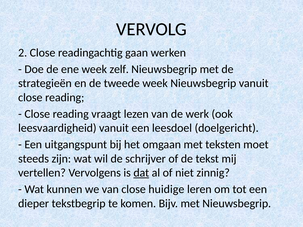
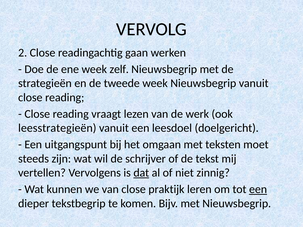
leesvaardigheid: leesvaardigheid -> leesstrategieën (57, 128)
huidige: huidige -> praktijk (166, 190)
een underline: none -> present (258, 190)
